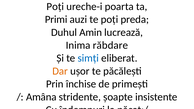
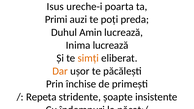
Poți: Poți -> Isus (55, 6)
Inima răbdare: răbdare -> lucrează (111, 45)
simți colour: blue -> orange (88, 58)
Amâna: Amâna -> Repeta (41, 97)
